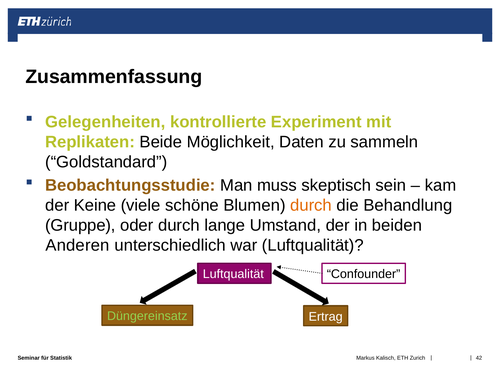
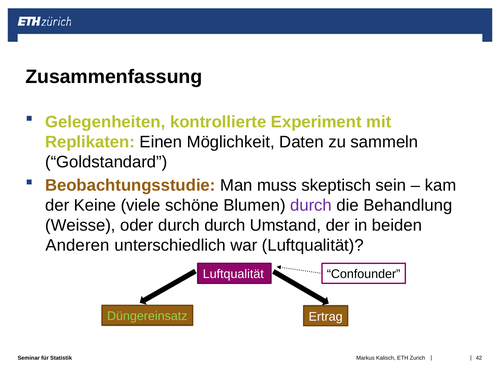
Beide: Beide -> Einen (161, 142)
durch colour: orange -> purple (311, 205)
Gruppe: Gruppe -> Weisse (80, 225)
durch lange: lange -> durch (225, 225)
